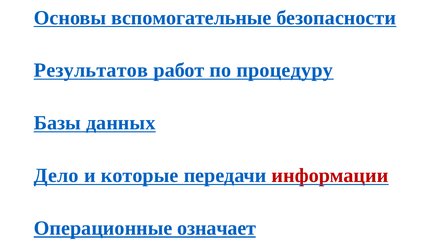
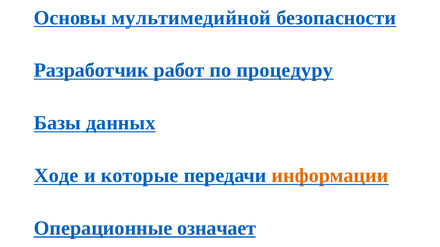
вспомогательные: вспомогательные -> мультимедийной (191, 18)
Результатов: Результатов -> Разработчик (91, 70)
Дело: Дело -> Ходе (56, 176)
информации colour: red -> orange (330, 176)
